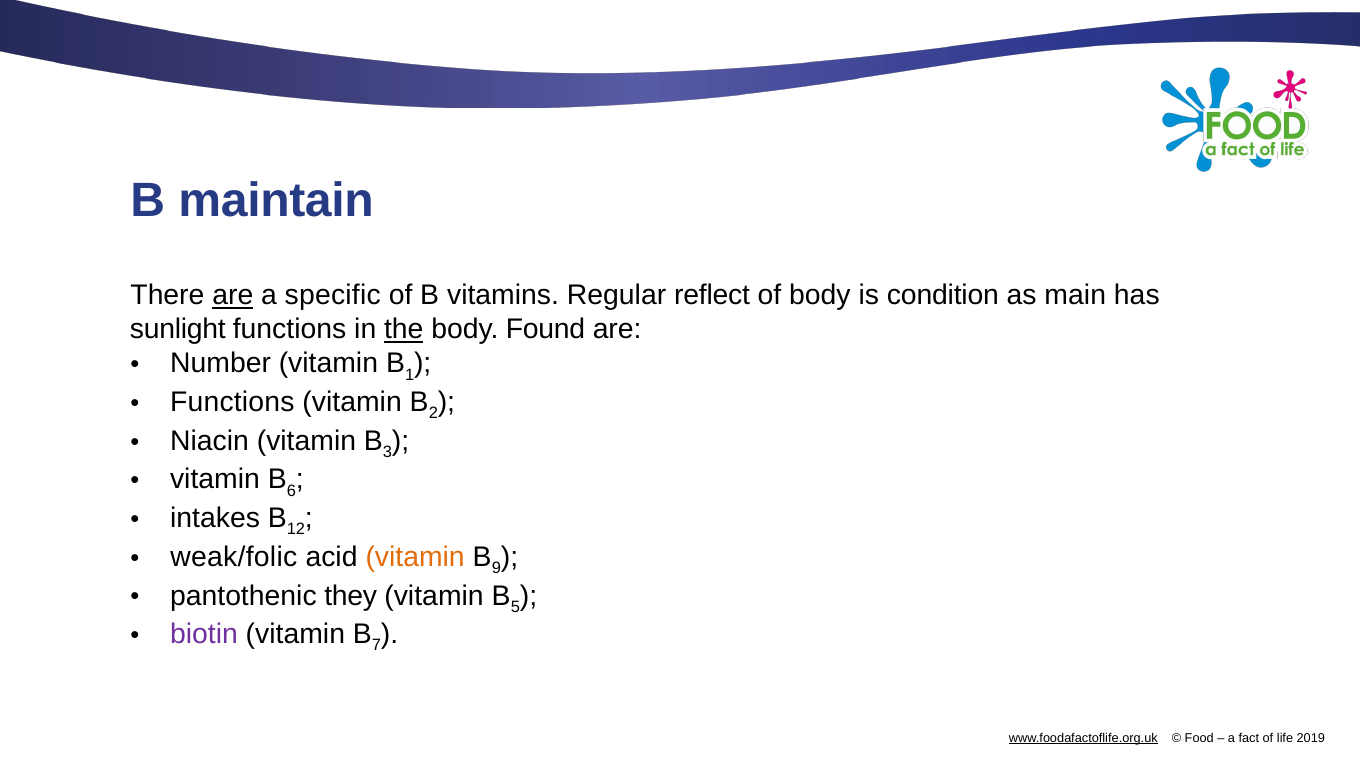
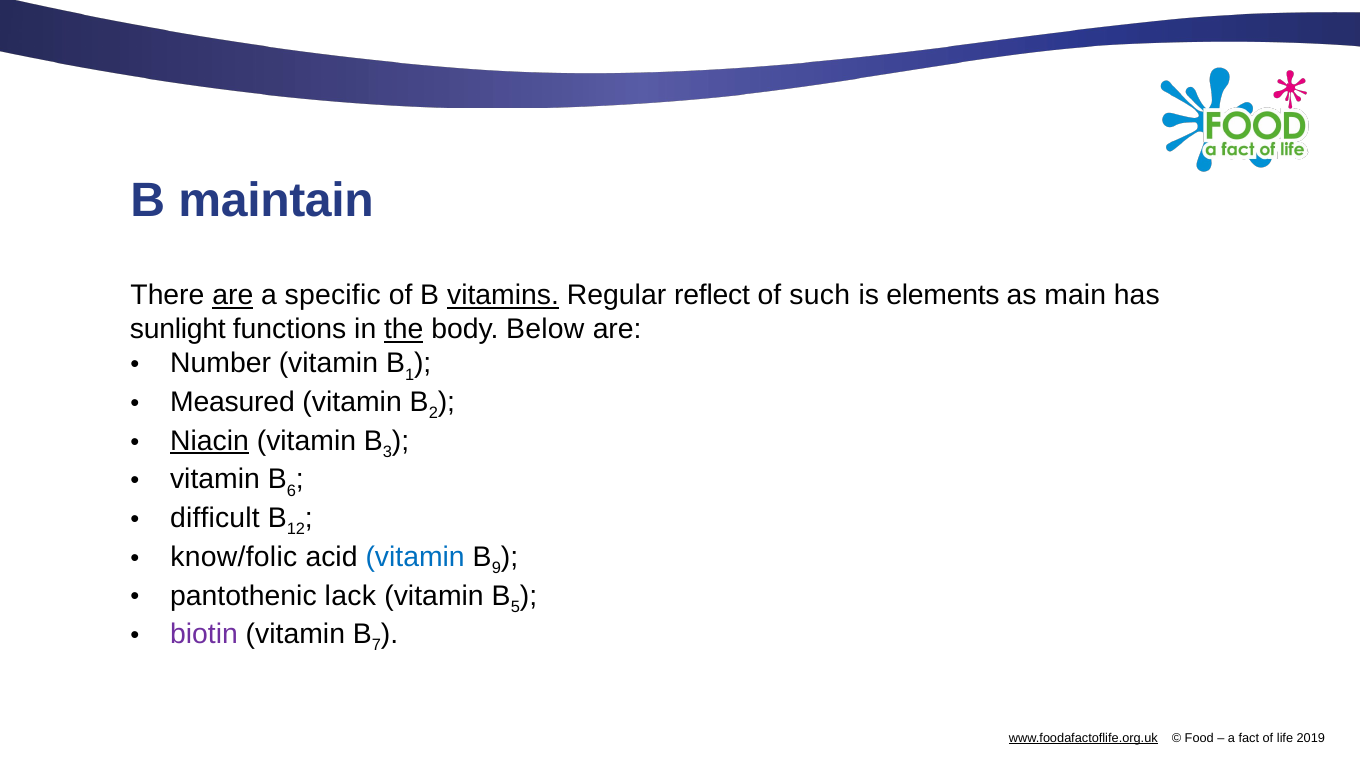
vitamins underline: none -> present (503, 296)
of body: body -> such (820, 296)
condition: condition -> elements (943, 296)
Found: Found -> Below (545, 330)
Functions: Functions -> Measured (232, 402)
Niacin underline: none -> present (210, 441)
intakes: intakes -> difficult (215, 518)
weak/folic: weak/folic -> know/folic (234, 557)
vitamin colour: orange -> blue (415, 557)
they: they -> lack (350, 596)
